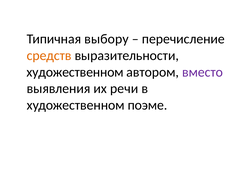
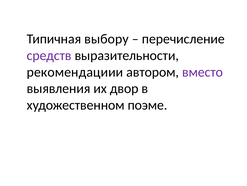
средств colour: orange -> purple (49, 55)
художественном: художественном -> рекомендациии (75, 72)
речи: речи -> двор (124, 88)
